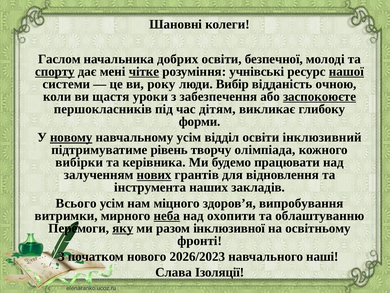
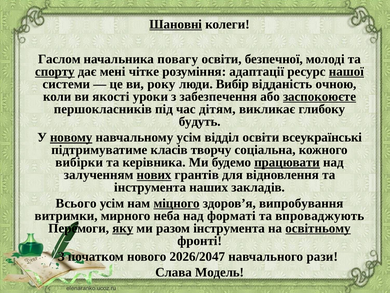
Шановні underline: none -> present (176, 24)
добрих: добрих -> повагу (178, 59)
чітке underline: present -> none (144, 71)
учнівські: учнівські -> адаптації (257, 71)
щастя: щастя -> якості (111, 96)
форми: форми -> будуть (200, 121)
інклюзивний: інклюзивний -> всеукраїнські (322, 137)
рівень: рівень -> класів (169, 150)
олімпіада: олімпіада -> соціальна (265, 150)
працювати underline: none -> present (287, 162)
міцного underline: none -> present (177, 203)
неба underline: present -> none (167, 215)
охопити: охопити -> форматі (231, 215)
облаштуванню: облаштуванню -> впроваджують (320, 215)
разом інклюзивної: інклюзивної -> інструмента (229, 228)
освітньому underline: none -> present (318, 228)
2026/2023: 2026/2023 -> 2026/2047 (197, 256)
наші: наші -> рази (322, 256)
Ізоляції: Ізоляції -> Модель (220, 272)
